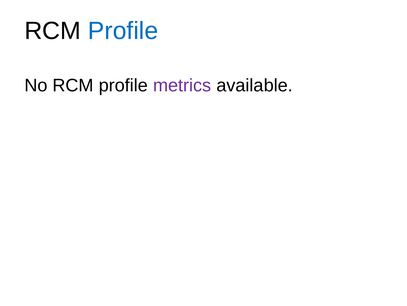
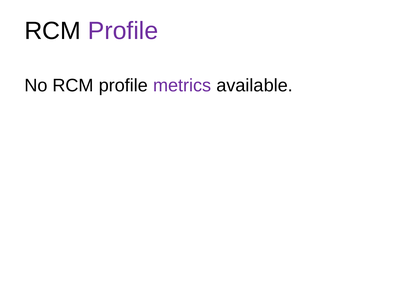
Profile colour: blue -> purple (123, 31)
